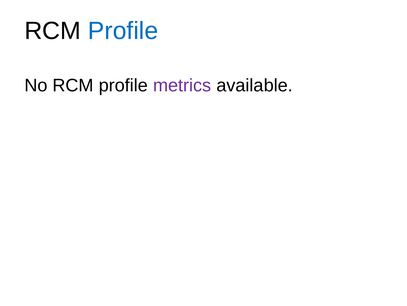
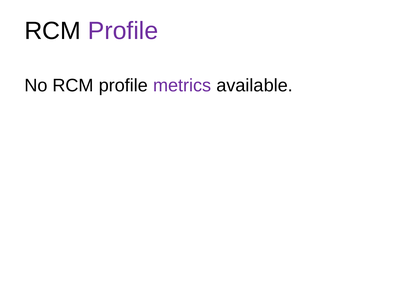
Profile colour: blue -> purple (123, 31)
